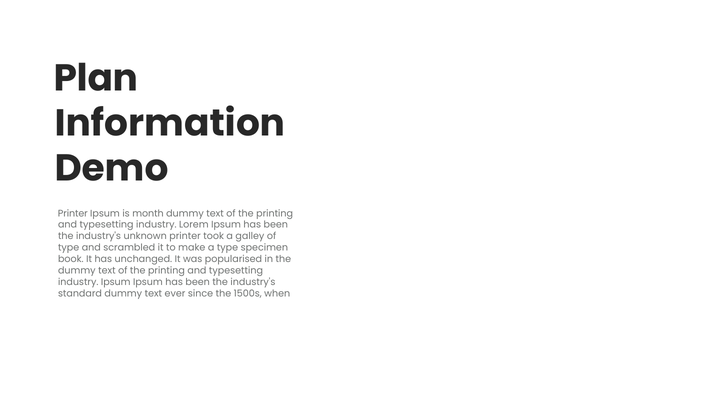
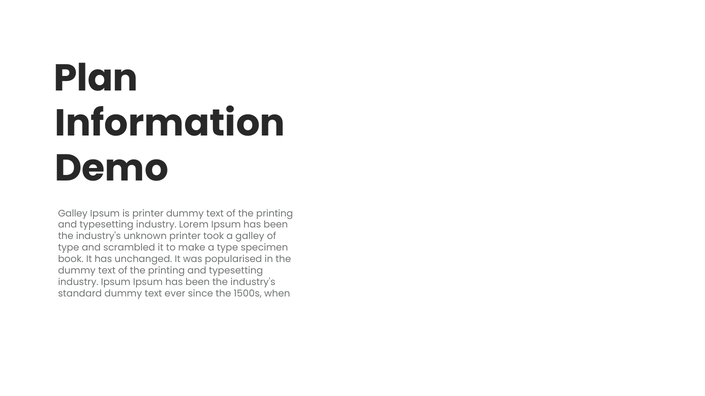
Printer: Printer -> Galley (73, 214)
is month: month -> printer (148, 214)
